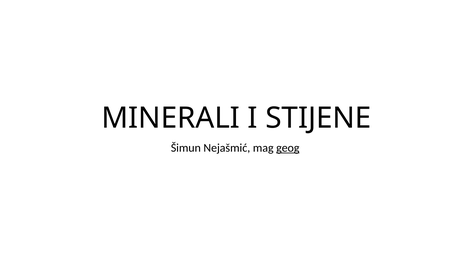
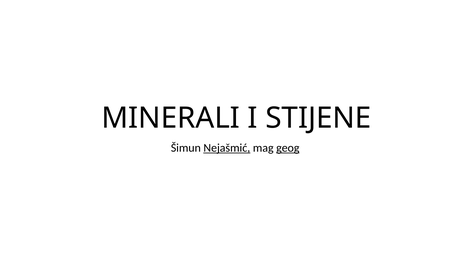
Nejašmić underline: none -> present (227, 148)
